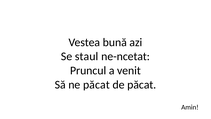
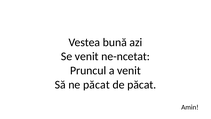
Se staul: staul -> venit (87, 56)
